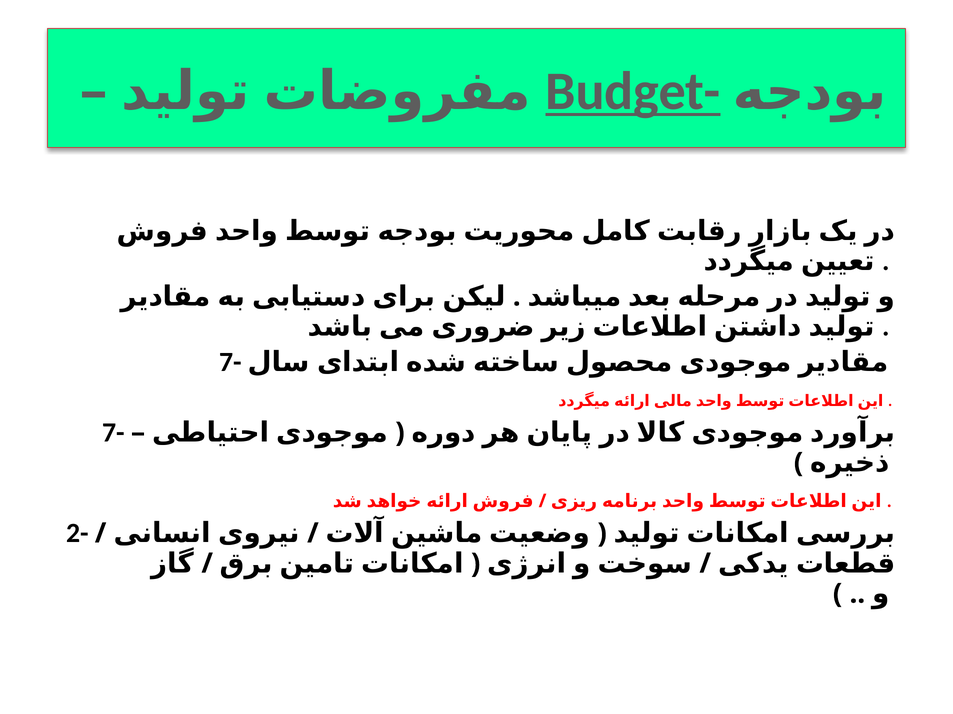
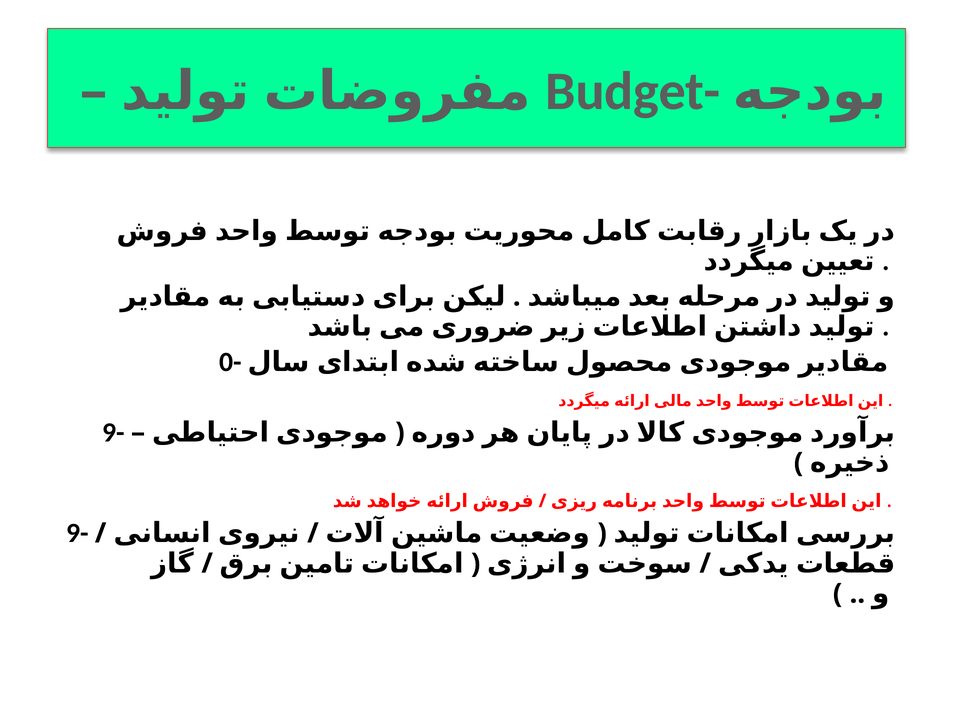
Budget- underline: present -> none (633, 91)
7-: 7- -> 0- (230, 362)
7-: 7- -> 9- (114, 433)
2-: 2- -> 9- (77, 534)
